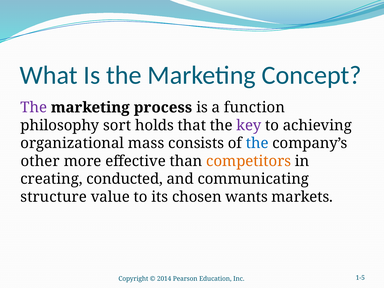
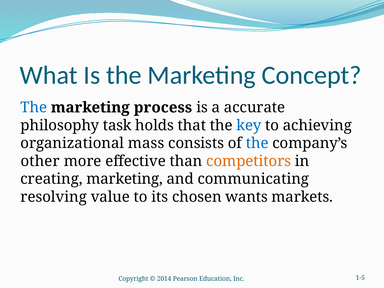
The colour: purple -> blue (34, 108)
function: function -> accurate (255, 108)
sort: sort -> task (117, 125)
key colour: purple -> blue (249, 125)
creating conducted: conducted -> marketing (125, 179)
structure: structure -> resolving (54, 197)
